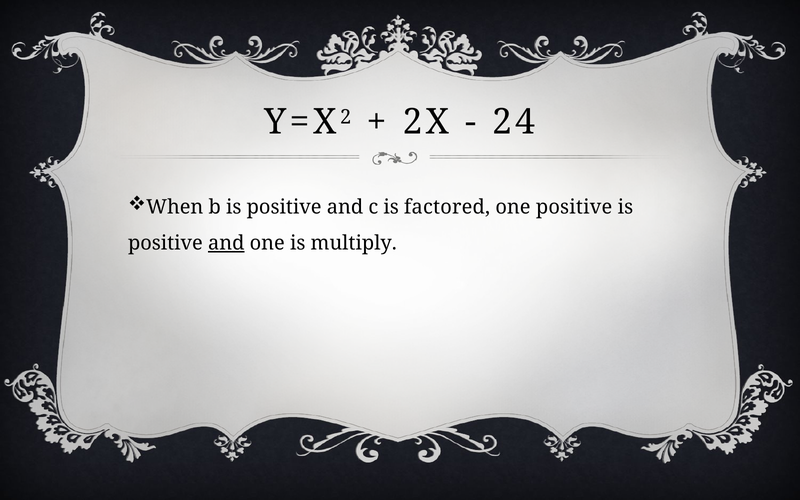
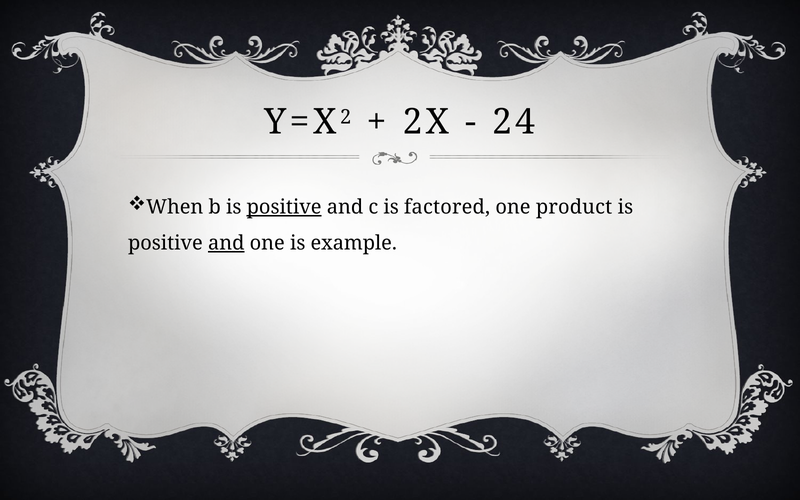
positive underline: none -> present (284, 207)
one positive: positive -> product (574, 207)
multiply: multiply -> example (354, 243)
